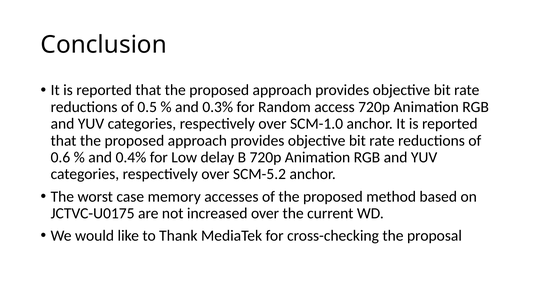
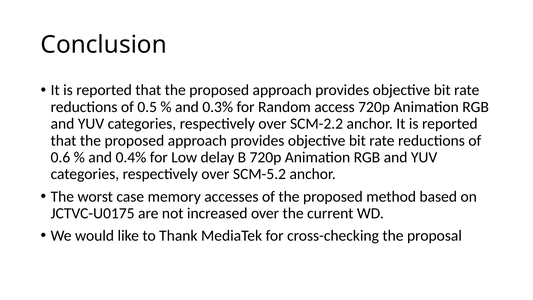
SCM-1.0: SCM-1.0 -> SCM-2.2 (317, 124)
